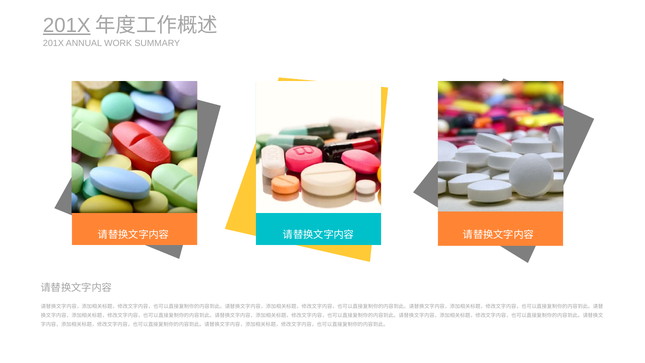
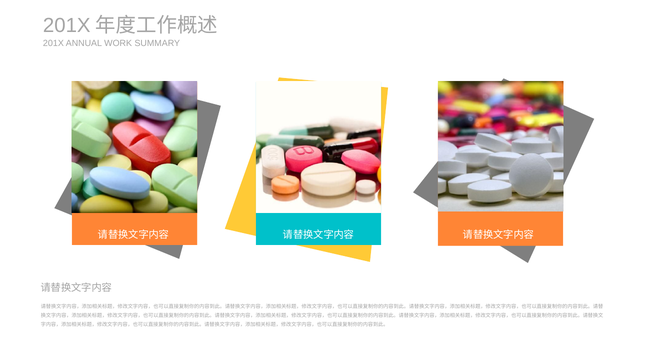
201X underline: present -> none (67, 25)
